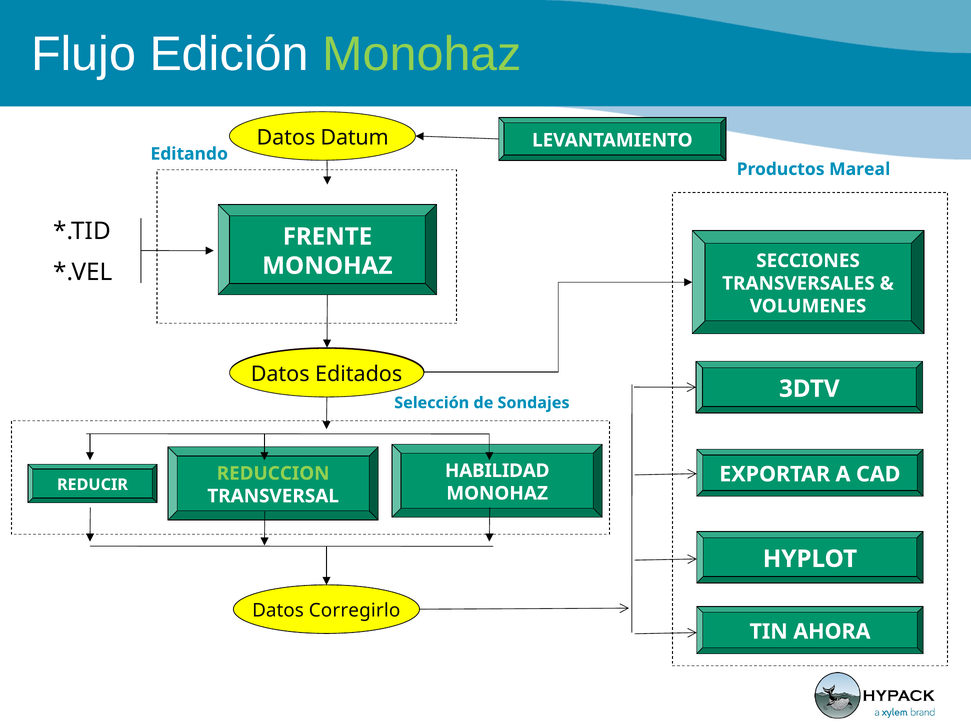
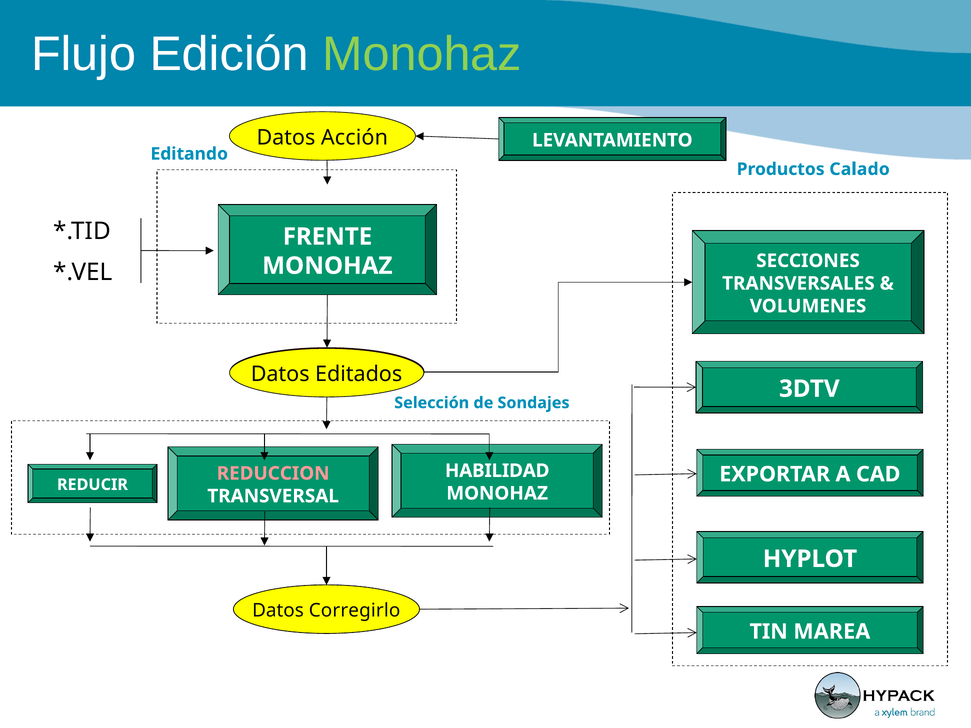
Datum: Datum -> Acción (354, 138)
Mareal: Mareal -> Calado (860, 169)
REDUCCION colour: light green -> pink (273, 474)
AHORA: AHORA -> MAREA (832, 632)
